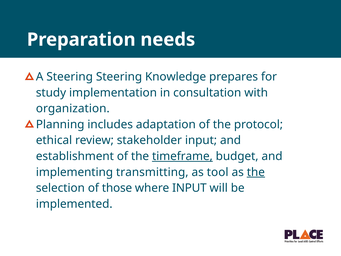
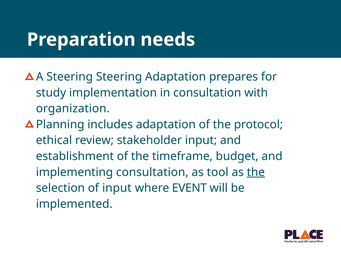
Steering Knowledge: Knowledge -> Adaptation (176, 77)
timeframe underline: present -> none (182, 156)
implementing transmitting: transmitting -> consultation (152, 172)
of those: those -> input (117, 188)
where INPUT: INPUT -> EVENT (189, 188)
